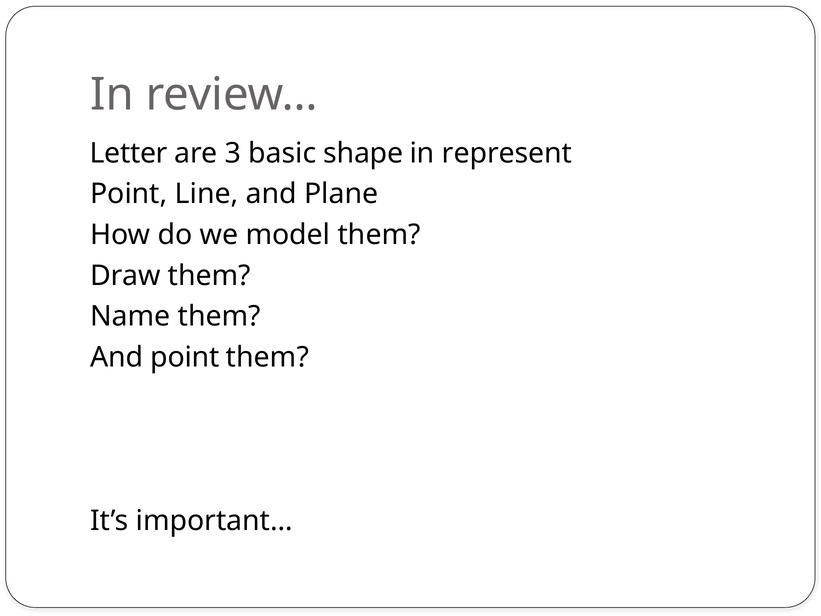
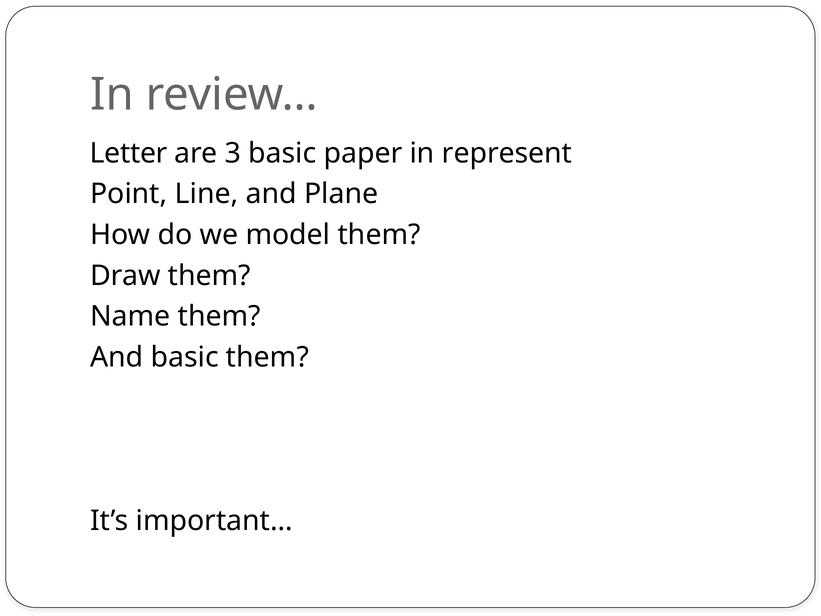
shape: shape -> paper (363, 153)
And point: point -> basic (185, 357)
